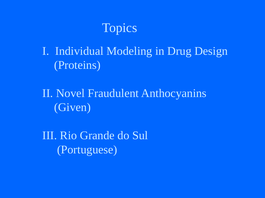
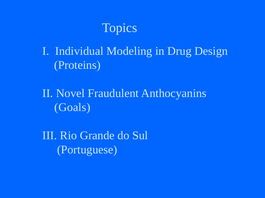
Given: Given -> Goals (72, 108)
